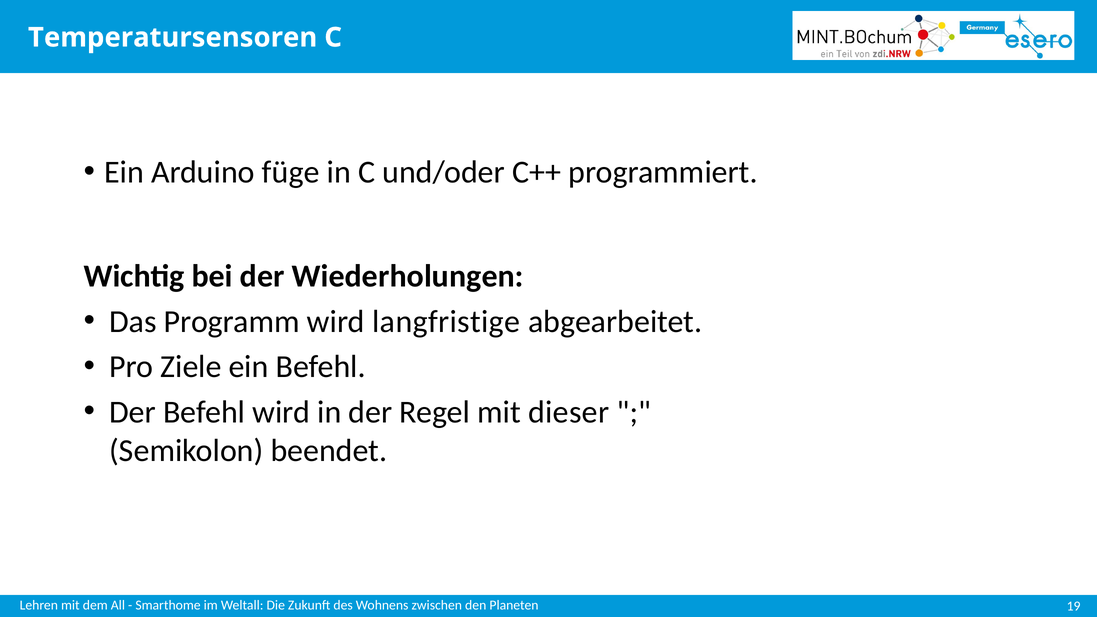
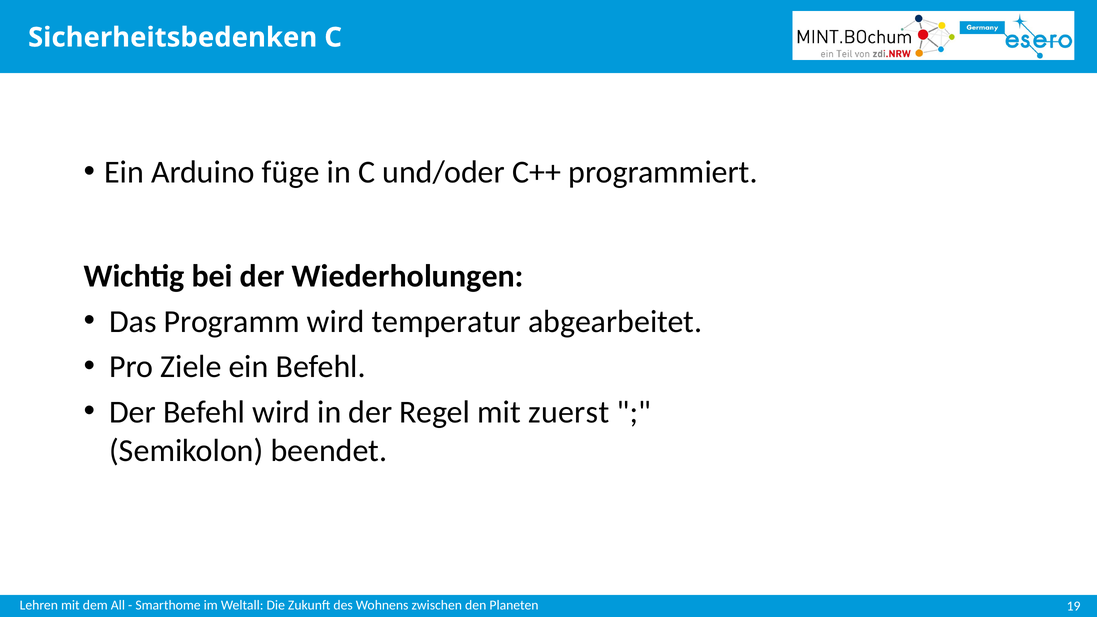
Temperatursensoren: Temperatursensoren -> Sicherheitsbedenken (173, 37)
langfristige: langfristige -> temperatur (446, 322)
dieser: dieser -> zuerst (569, 412)
